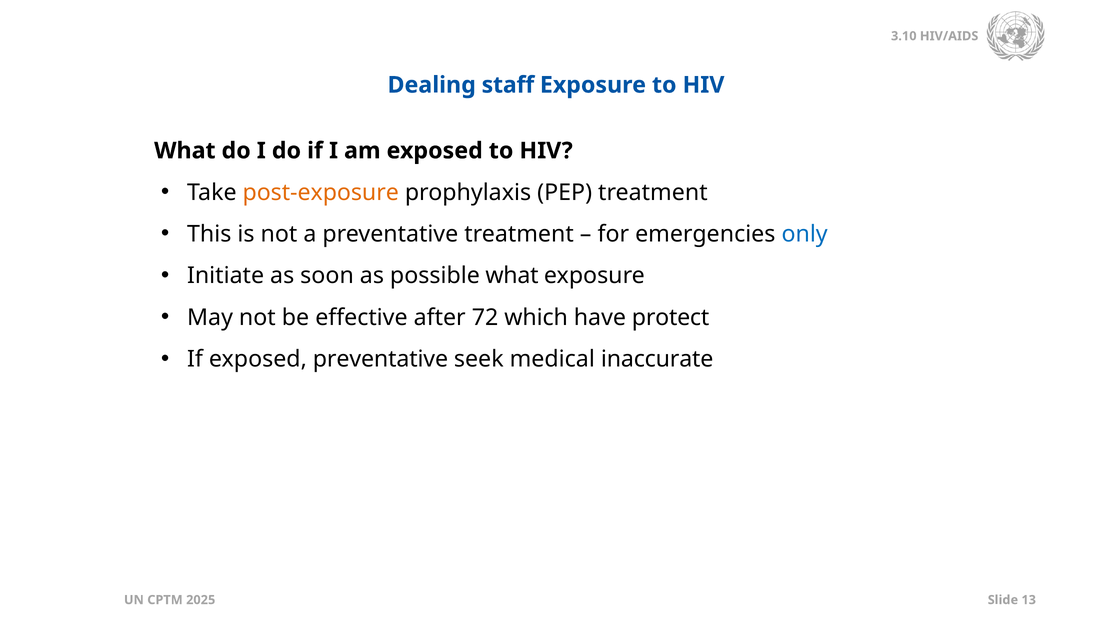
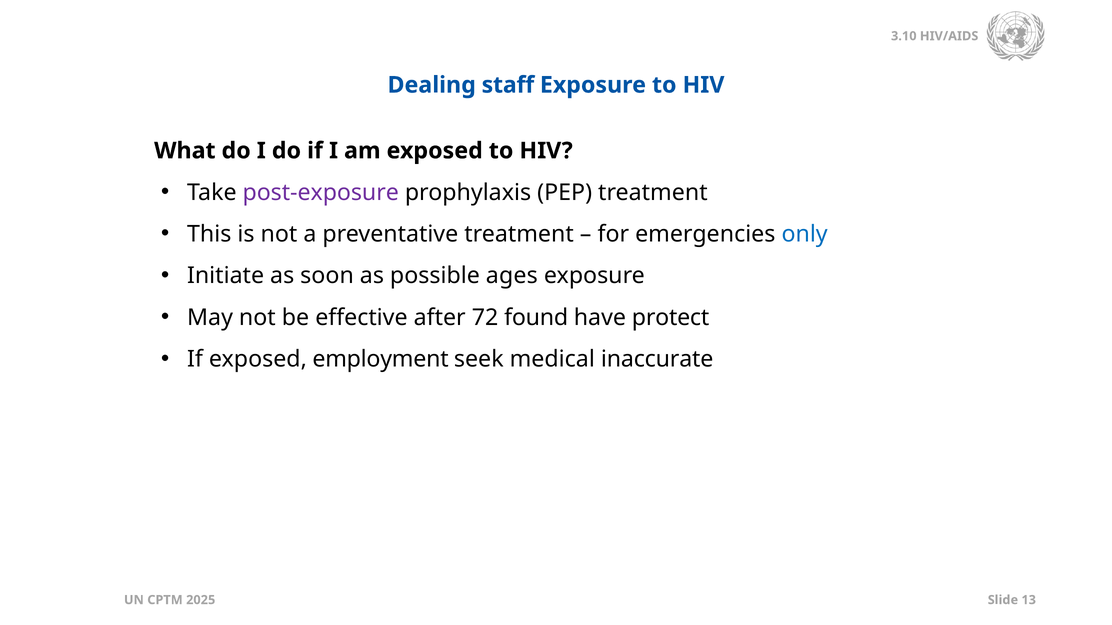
post-exposure colour: orange -> purple (321, 193)
possible what: what -> ages (512, 276)
which: which -> found (536, 318)
exposed preventative: preventative -> employment (381, 360)
